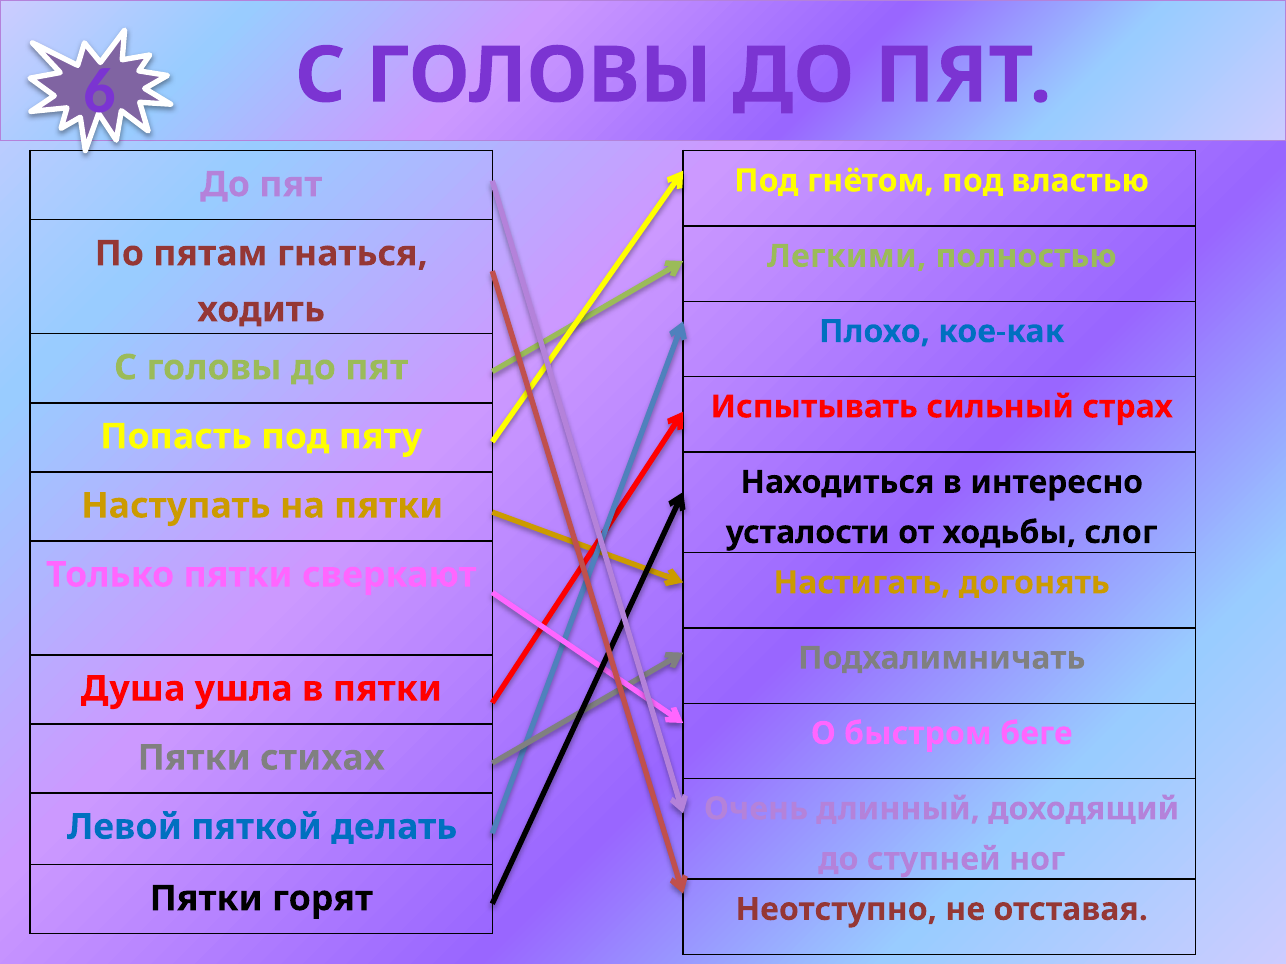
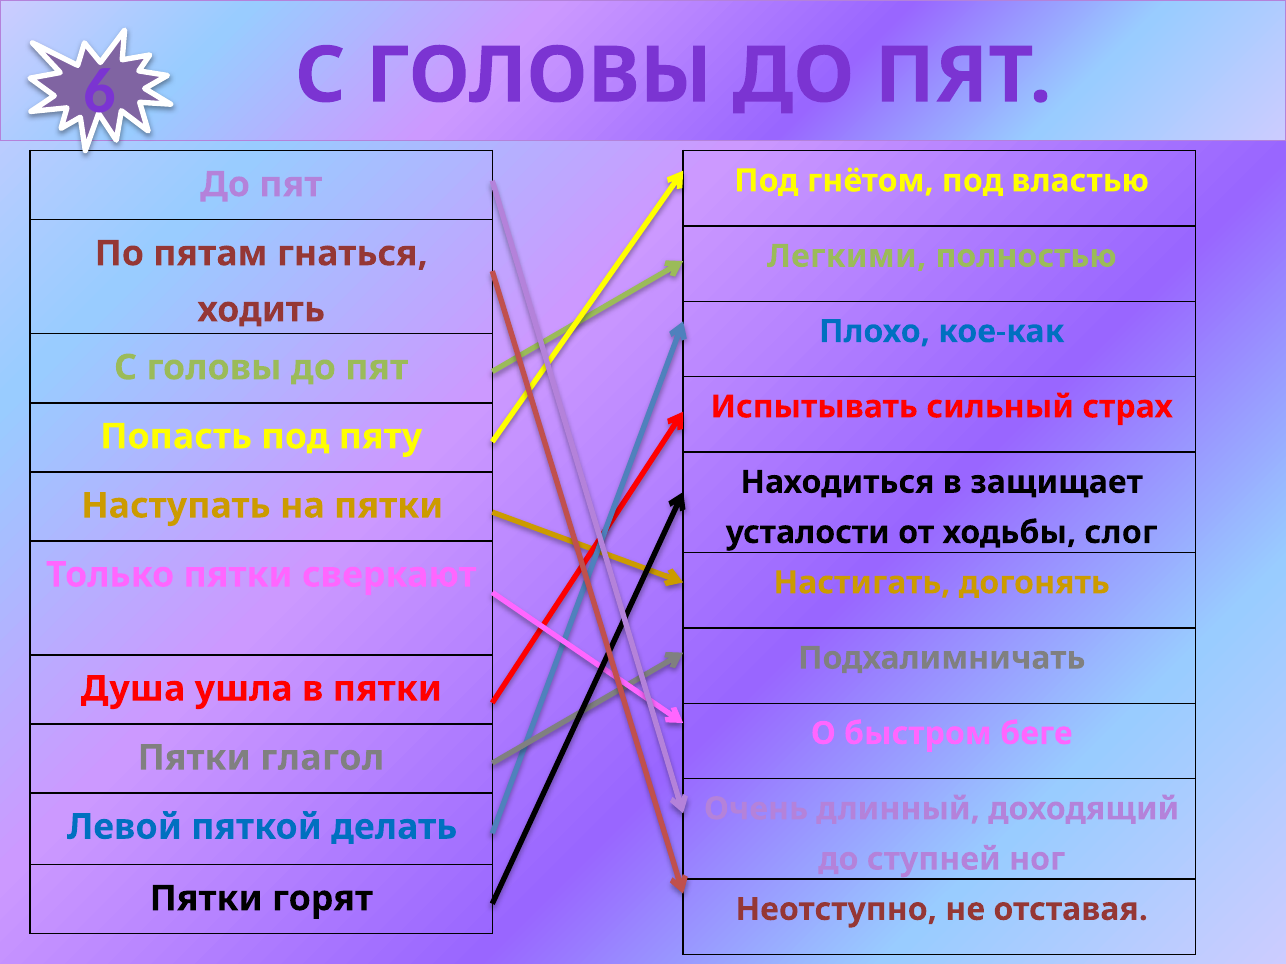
интересно: интересно -> защищает (1057, 482)
стихах: стихах -> глагол (322, 758)
